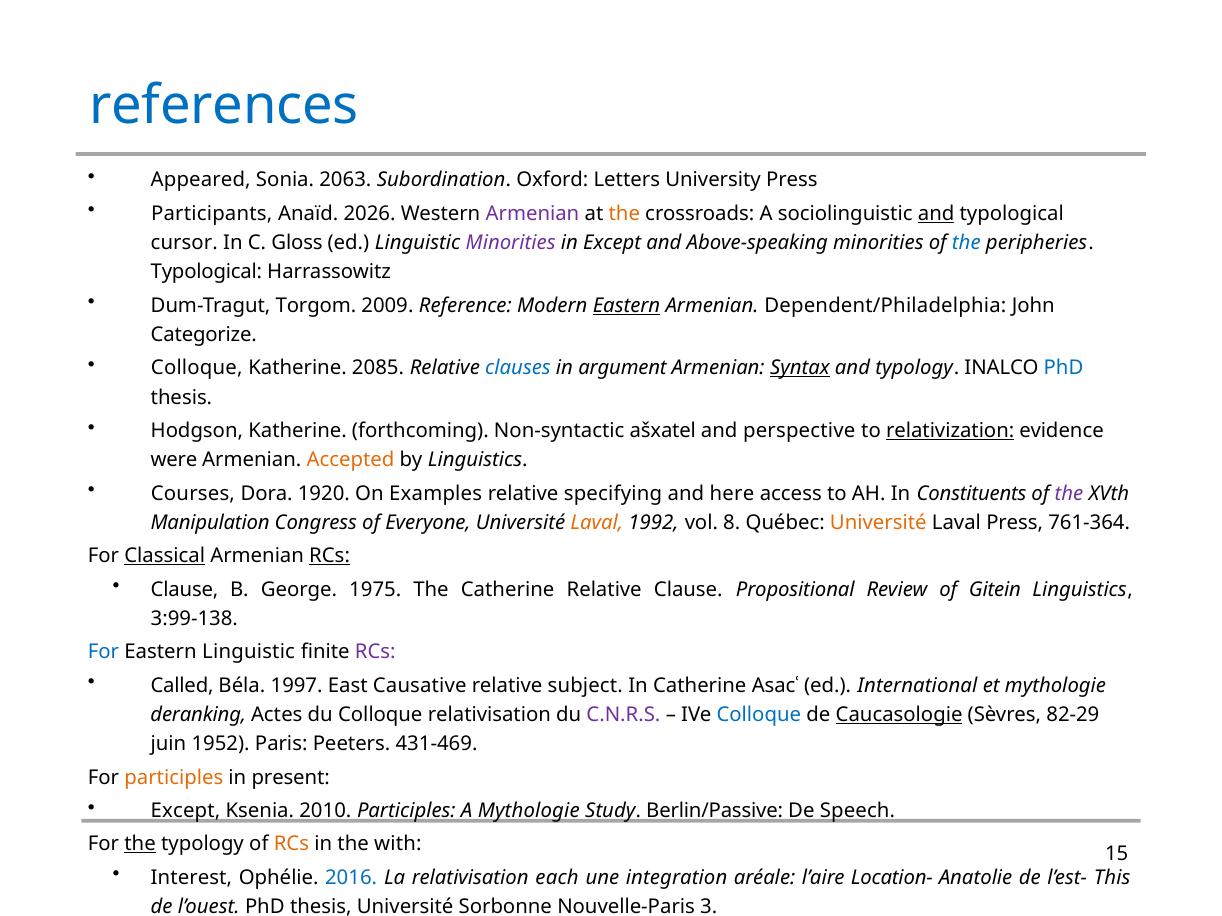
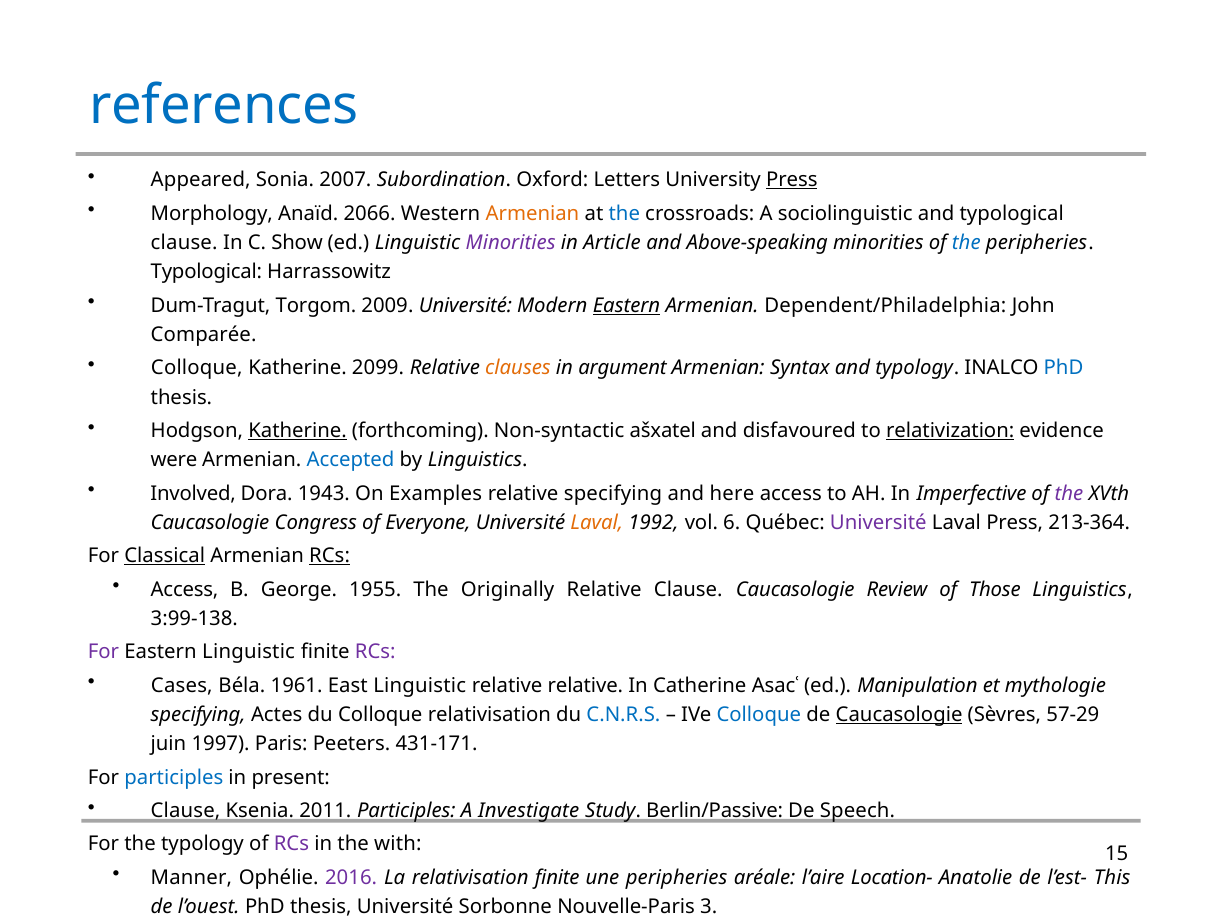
2063: 2063 -> 2007 (345, 180)
Press underline: none -> present (792, 180)
Participants: Participants -> Morphology (212, 214)
2026: 2026 -> 2066 (370, 214)
Armenian colour: purple -> orange (532, 214)
the colour: orange -> blue (624, 214)
and underline: present -> none (936, 214)
cursor: cursor -> clause (184, 243)
Gloss: Gloss -> Show (297, 243)
in Except: Except -> Article (612, 243)
2009 Reference: Reference -> Université (465, 306)
Categorize: Categorize -> Comparée (204, 335)
2085: 2085 -> 2099 (378, 368)
clauses colour: blue -> orange (518, 368)
Syntax underline: present -> none (800, 368)
Katherine underline: none -> present (298, 431)
perspective: perspective -> disfavoured (799, 431)
Accepted colour: orange -> blue (351, 460)
Courses: Courses -> Involved (193, 494)
1920: 1920 -> 1943 (324, 494)
Constituents: Constituents -> Imperfective (972, 494)
Manipulation: Manipulation -> Caucasologie (210, 523)
8: 8 -> 6 (732, 523)
Université colour: orange -> purple (878, 523)
761-364: 761-364 -> 213-364 (1089, 523)
Clause: Clause -> Access (185, 590)
1975: 1975 -> 1955 (375, 590)
The Catherine: Catherine -> Originally (508, 590)
Clause Propositional: Propositional -> Caucasologie (795, 590)
Gitein: Gitein -> Those (995, 590)
For colour: blue -> purple (104, 652)
Called: Called -> Cases (182, 686)
1997: 1997 -> 1961 (297, 686)
East Causative: Causative -> Linguistic (420, 686)
relative subject: subject -> relative (585, 686)
International: International -> Manipulation (918, 686)
deranking: deranking -> specifying (198, 715)
C.N.R.S colour: purple -> blue (623, 715)
82-29: 82-29 -> 57-29 (1073, 715)
1952: 1952 -> 1997 (221, 744)
431-469: 431-469 -> 431-171 (437, 744)
participles colour: orange -> blue (174, 778)
Except: Except -> Clause (186, 811)
2010: 2010 -> 2011 (325, 811)
A Mythologie: Mythologie -> Investigate (529, 811)
the underline: present -> none (140, 845)
RCs colour: orange -> purple (291, 845)
Interest: Interest -> Manner (191, 878)
2016 colour: blue -> purple (351, 878)
relativisation each: each -> finite (557, 878)
une integration: integration -> peripheries (677, 878)
